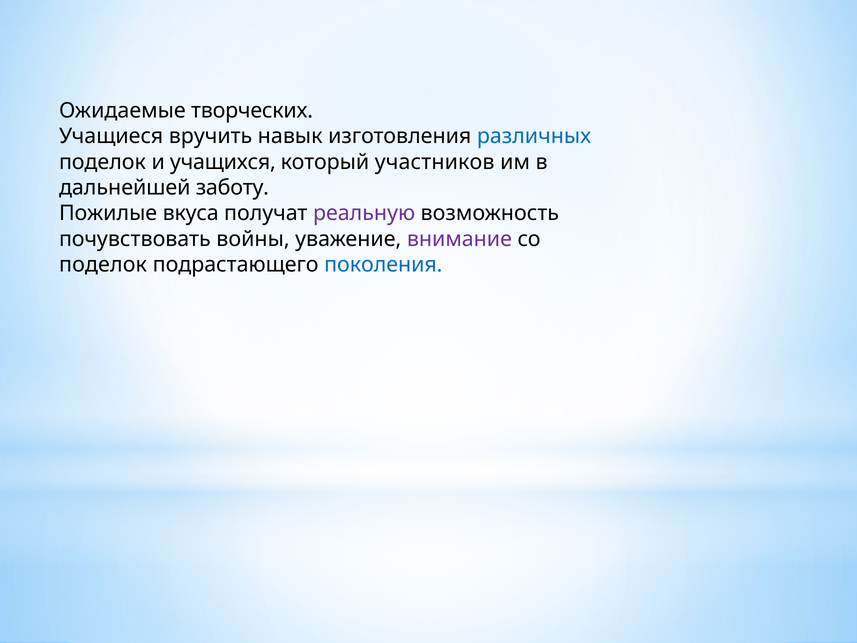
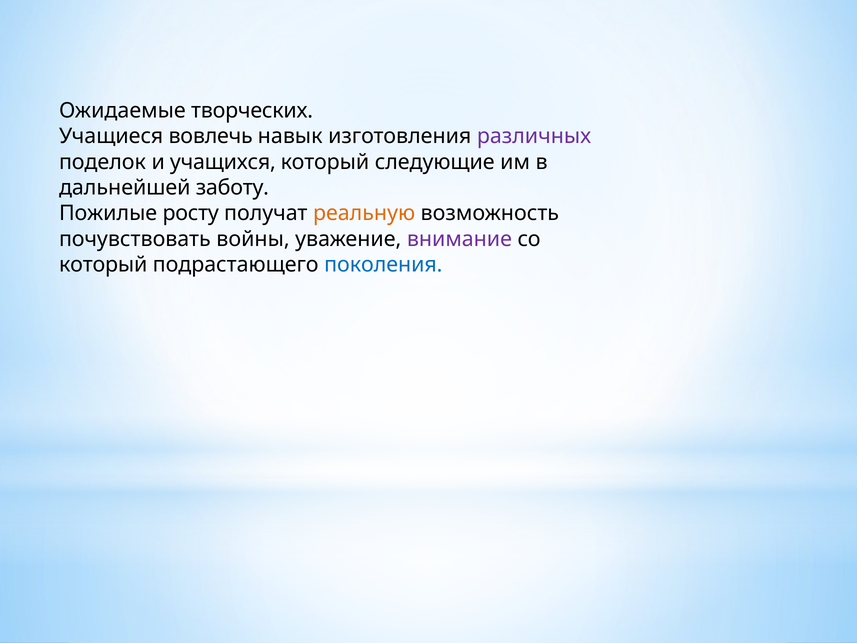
вручить: вручить -> вовлечь (211, 136)
различных colour: blue -> purple (534, 136)
участников: участников -> следующие (435, 162)
вкуса: вкуса -> росту (191, 213)
реальную colour: purple -> orange (364, 213)
поделок: поделок -> который (103, 265)
